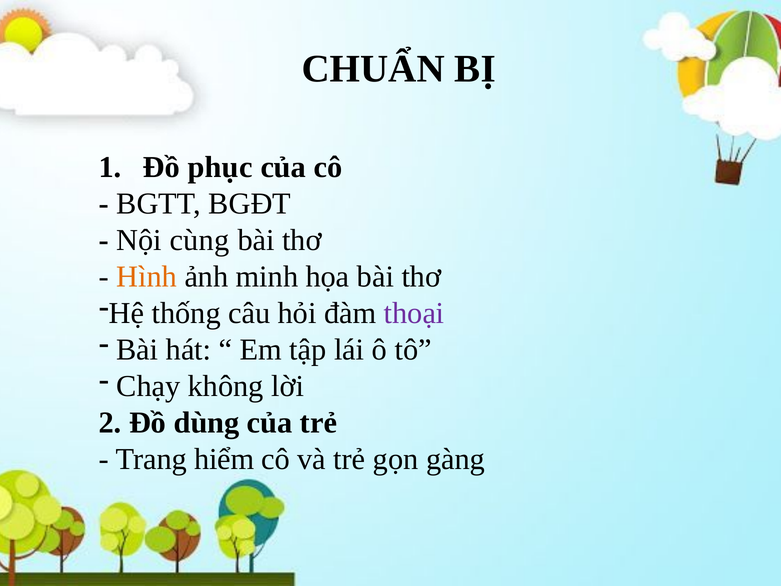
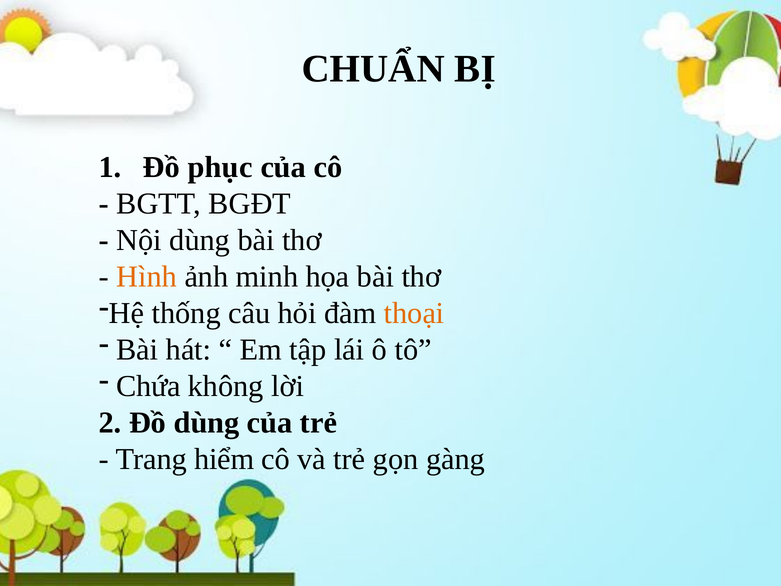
Nội cùng: cùng -> dùng (200, 240)
thoại colour: purple -> orange (414, 313)
Chạy: Chạy -> Chứa (148, 386)
